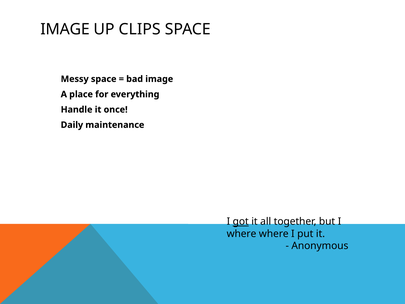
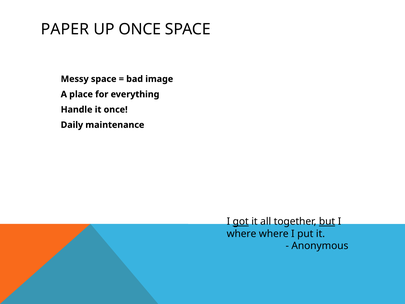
IMAGE: IMAGE -> PAPER (65, 29)
UP CLIPS: CLIPS -> ONCE (140, 29)
but underline: none -> present (327, 221)
